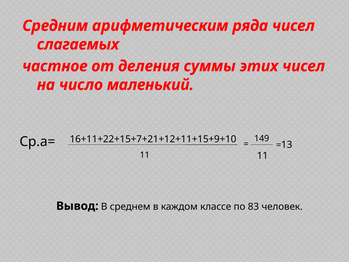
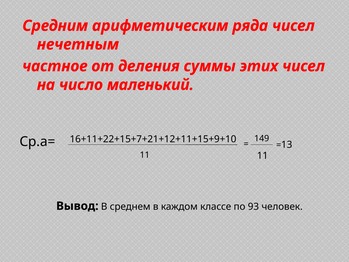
слагаемых: слагаемых -> нечетным (78, 44)
83: 83 -> 93 (253, 206)
